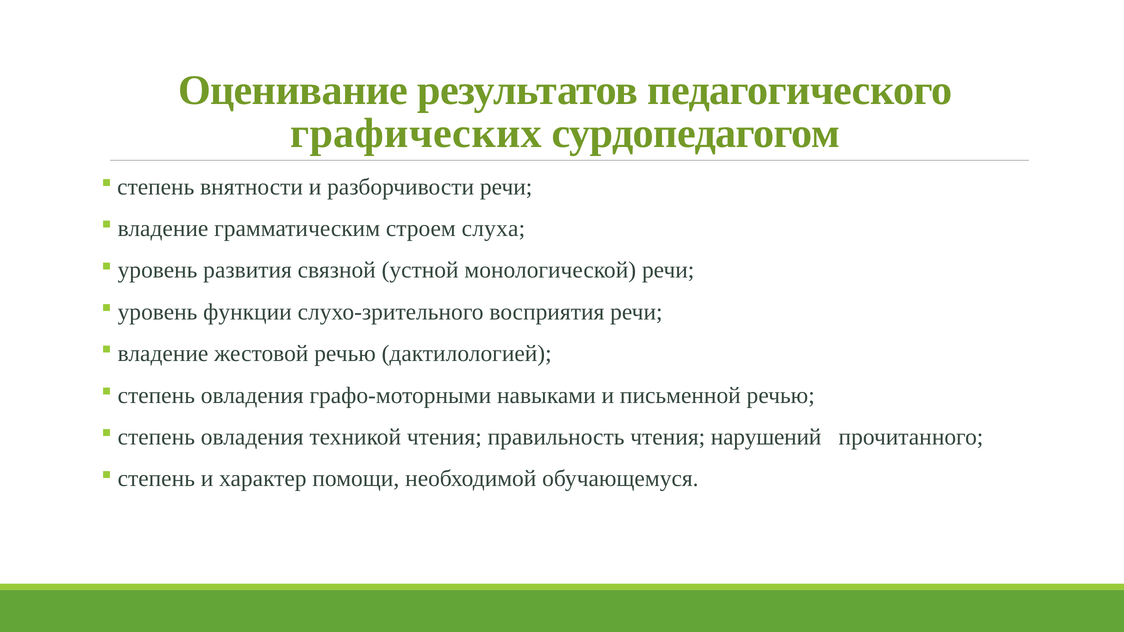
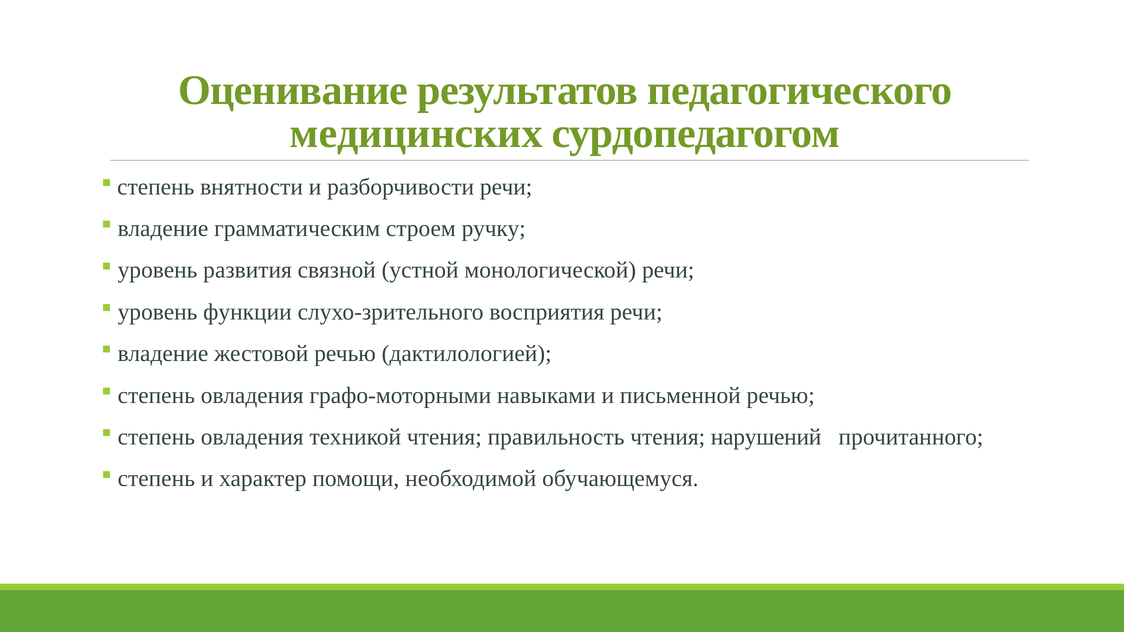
графических: графических -> медицинских (416, 133)
слуха: слуха -> ручку (494, 229)
